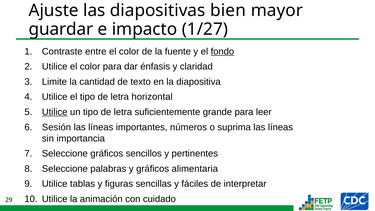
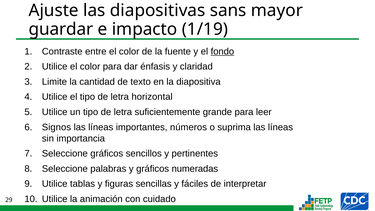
bien: bien -> sans (228, 11)
1/27: 1/27 -> 1/19 (205, 29)
Utilice underline: present -> none (55, 112)
Sesión: Sesión -> Signos (56, 127)
alimentaria: alimentaria -> numeradas (195, 169)
